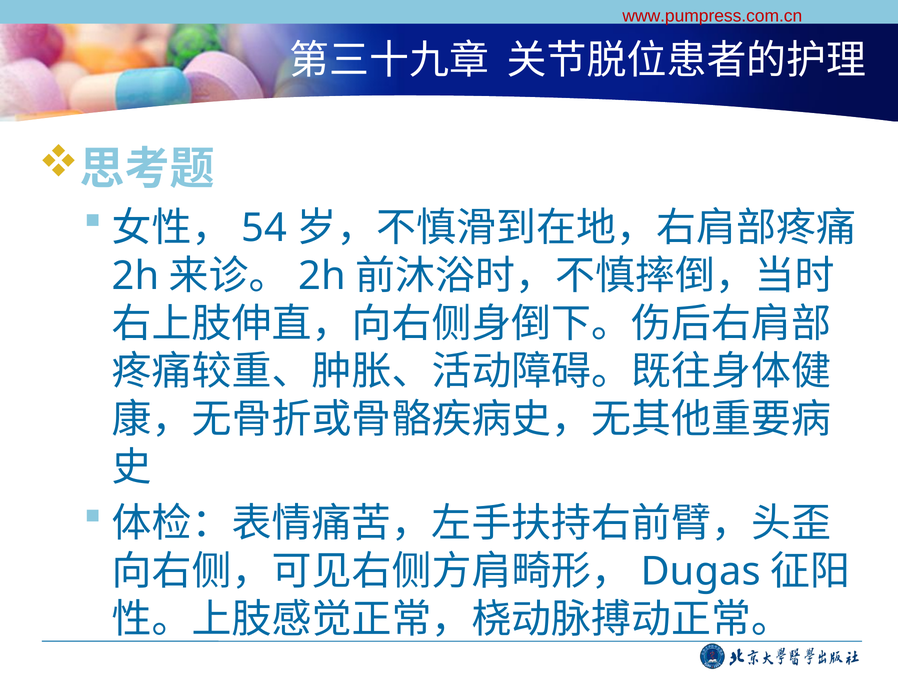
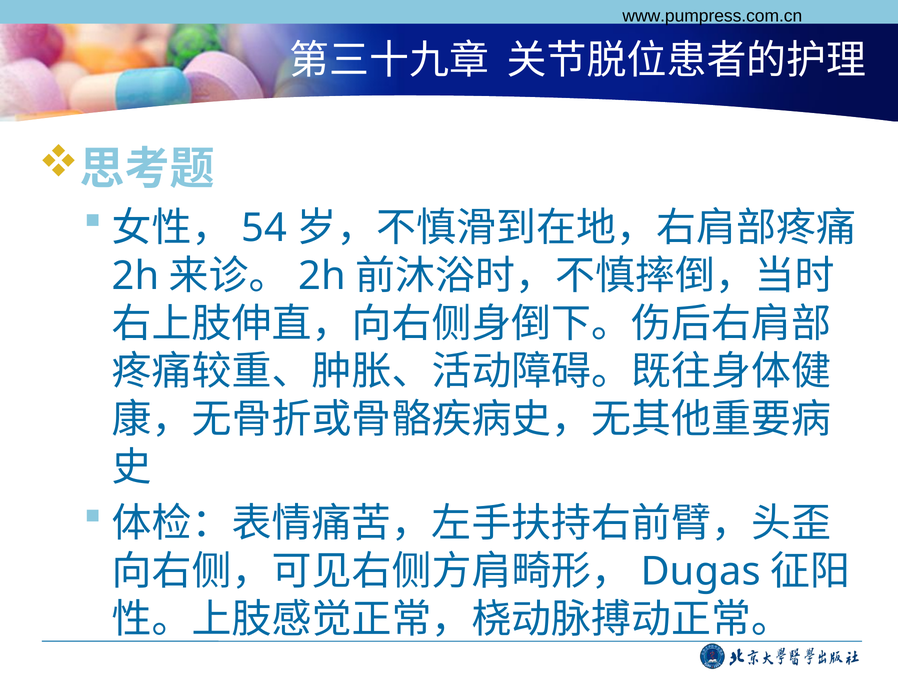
www.pumpress.com.cn colour: red -> black (712, 16)
